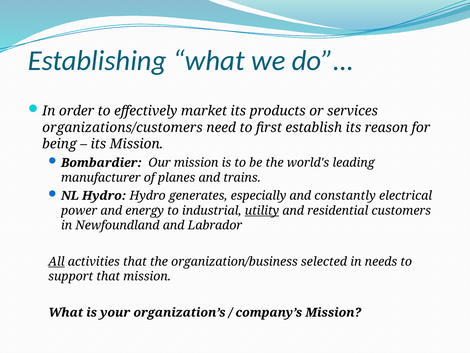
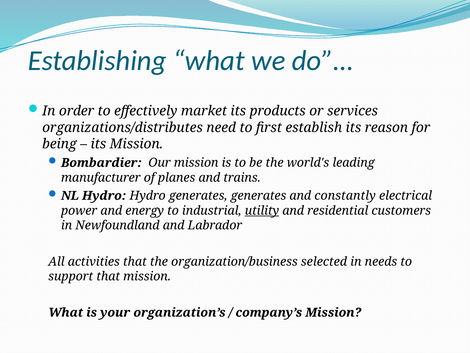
organizations/customers: organizations/customers -> organizations/distributes (123, 127)
generates especially: especially -> generates (259, 195)
All underline: present -> none (56, 261)
